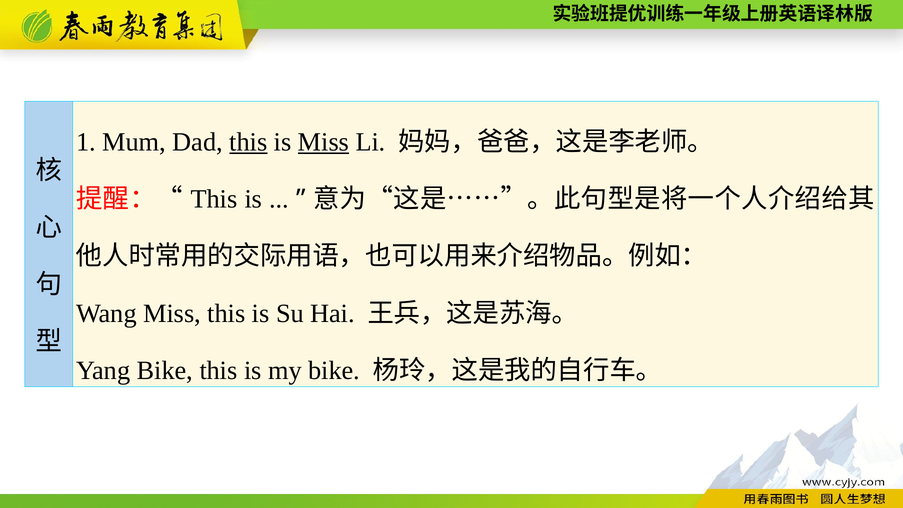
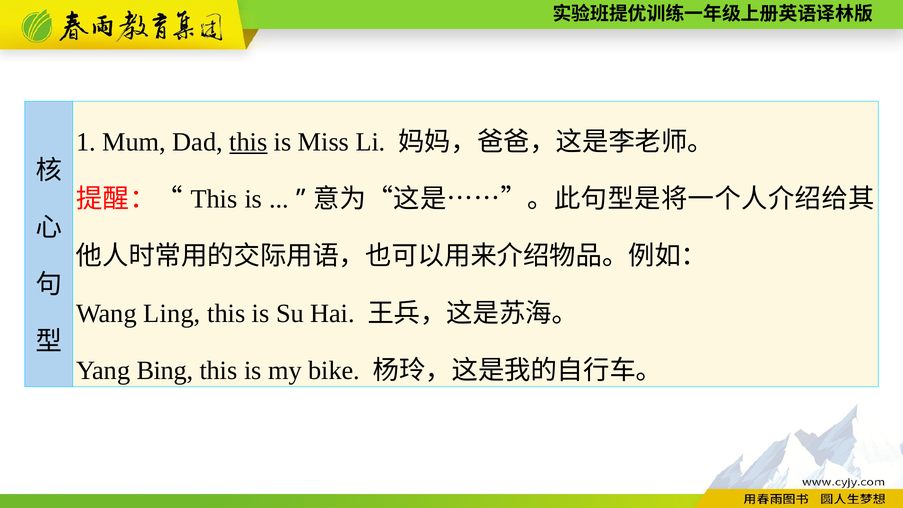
Miss underline: present -> none (323, 142)
Wang Miss: Miss -> Ling (172, 313)
Yang Bike: Bike -> Bing (165, 370)
